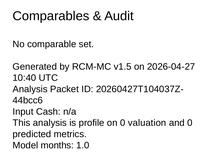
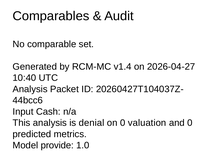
v1.5: v1.5 -> v1.4 (123, 67)
profile: profile -> denial (92, 123)
months: months -> provide (57, 146)
